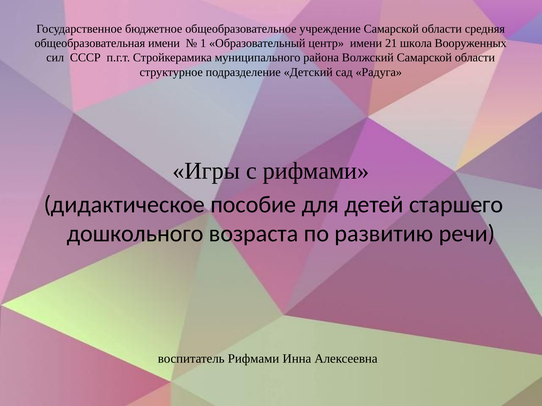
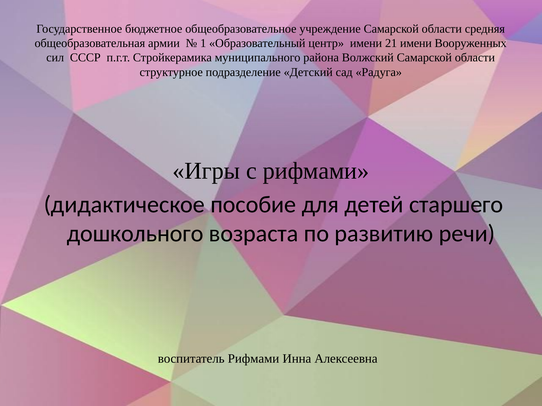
общеобразовательная имени: имени -> армии (164, 43)
21 школа: школа -> имени (416, 43)
